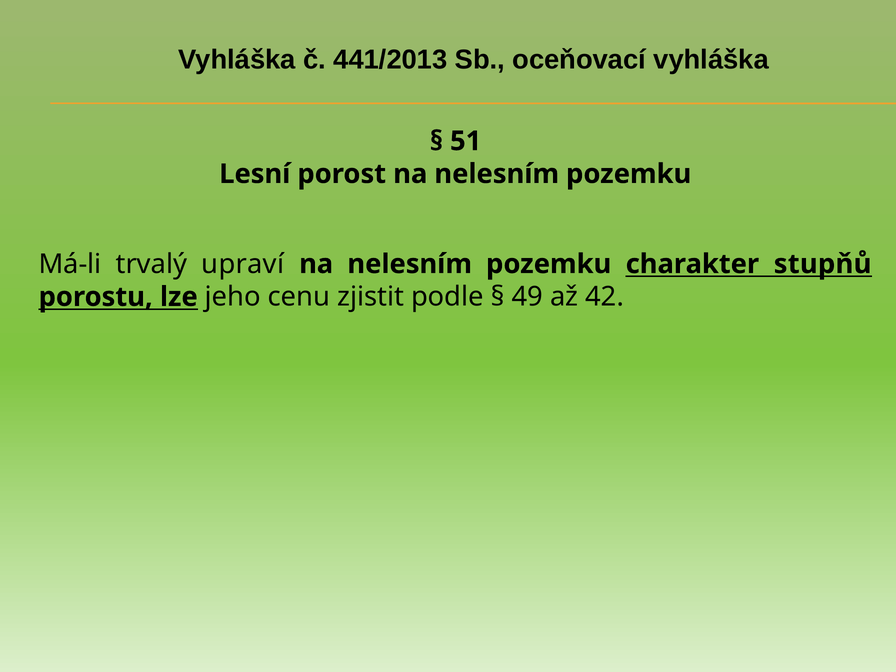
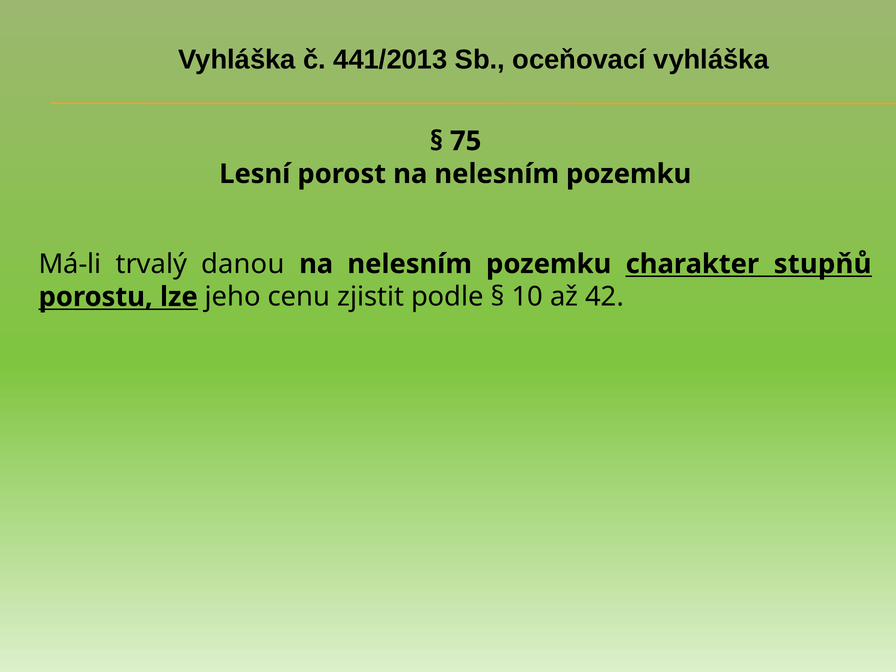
51: 51 -> 75 (466, 141)
upraví: upraví -> danou (243, 264)
49: 49 -> 10 (527, 297)
